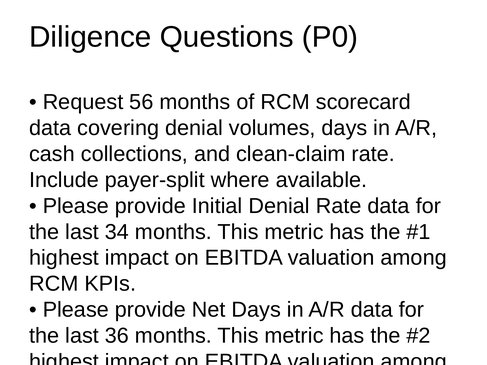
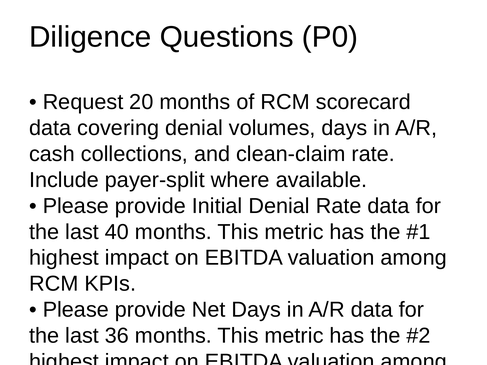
56: 56 -> 20 (141, 102)
34: 34 -> 40 (117, 232)
